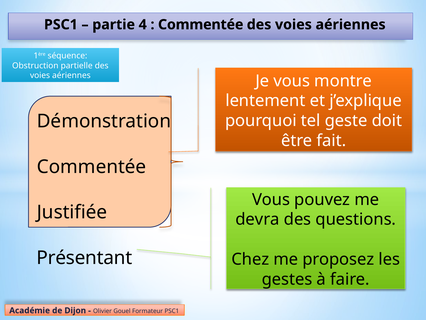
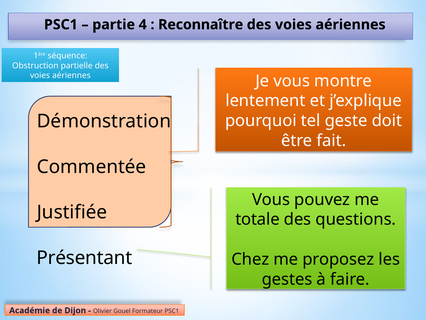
Commentée: Commentée -> Reconnaître (201, 25)
devra: devra -> totale (258, 219)
